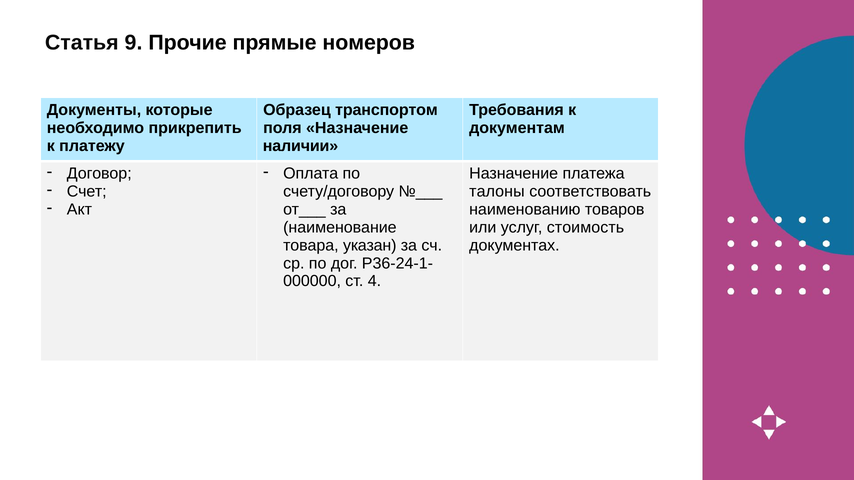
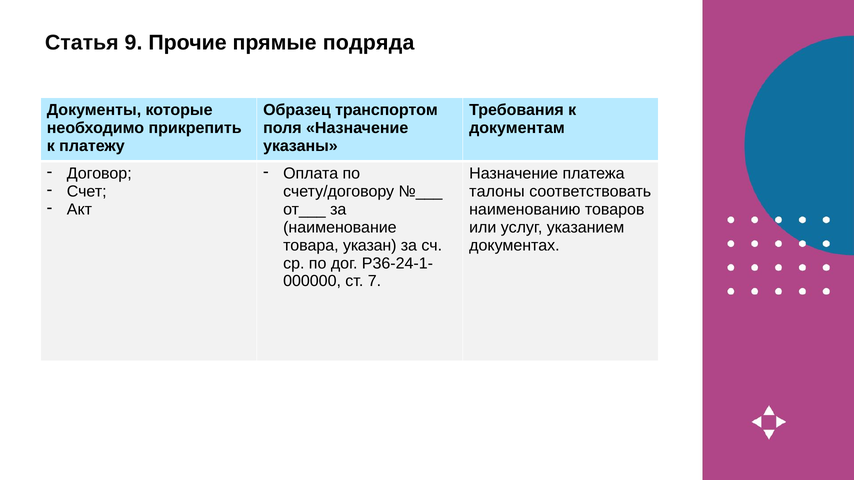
номеров: номеров -> подряда (369, 43)
наличии: наличии -> указаны (300, 146)
стоимость: стоимость -> указанием (586, 228)
4: 4 -> 7 (374, 281)
